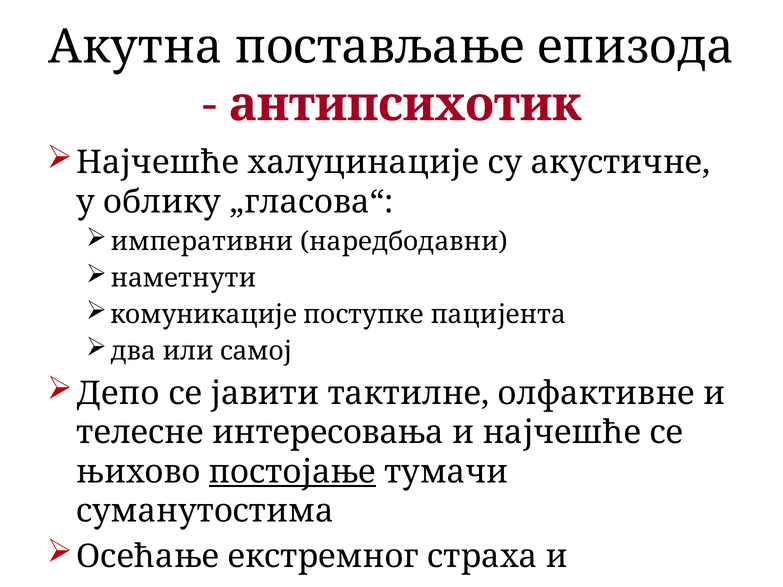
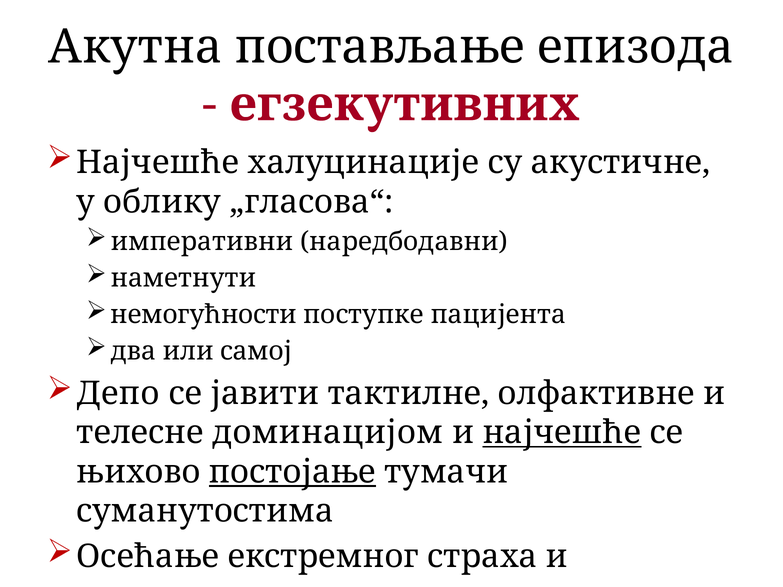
антипсихотик: антипсихотик -> егзекутивних (405, 104)
комуникације: комуникације -> немогућности (204, 315)
интересовања: интересовања -> доминацијом (328, 433)
најчешће underline: none -> present (562, 433)
